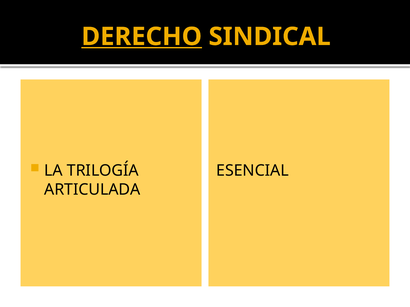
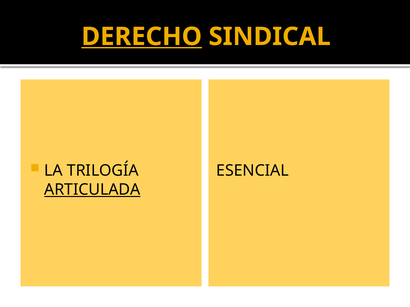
ARTICULADA underline: none -> present (92, 190)
